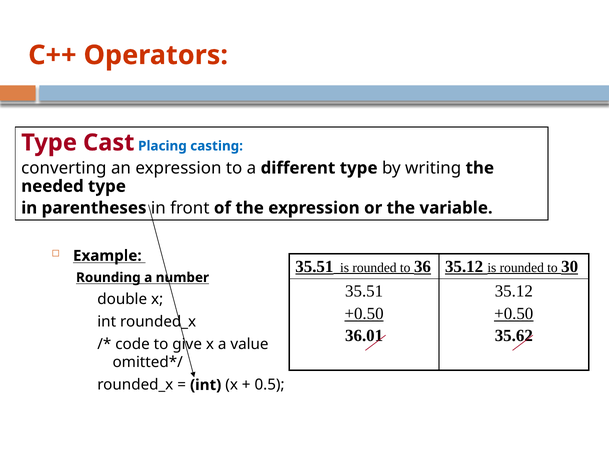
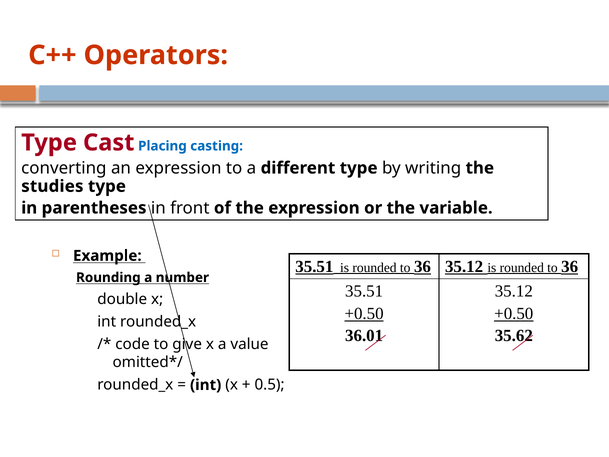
needed: needed -> studies (52, 186)
30: 30 -> 36 (570, 266)
